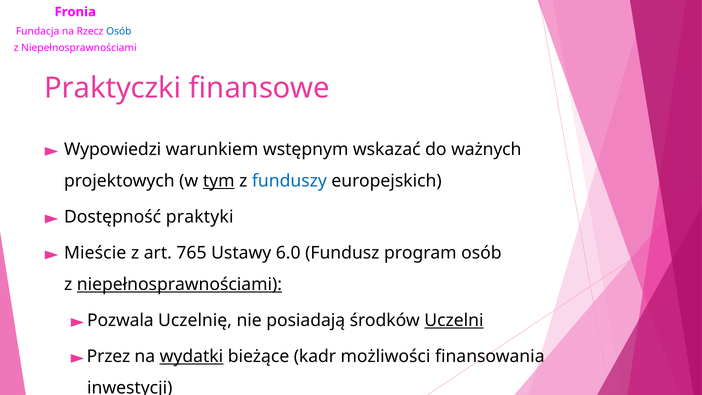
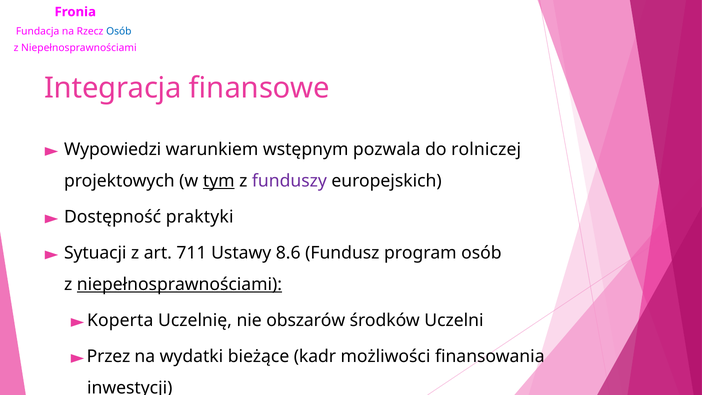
Praktyczki: Praktyczki -> Integracja (113, 88)
wskazać: wskazać -> pozwala (387, 149)
ważnych: ważnych -> rolniczej (486, 149)
funduszy colour: blue -> purple (289, 181)
Mieście: Mieście -> Sytuacji (95, 253)
765: 765 -> 711 (191, 253)
6.0: 6.0 -> 8.6 (288, 253)
Pozwala: Pozwala -> Koperta (120, 320)
posiadają: posiadają -> obszarów (306, 320)
Uczelni underline: present -> none (454, 320)
wydatki underline: present -> none (191, 356)
